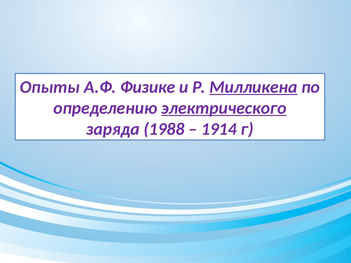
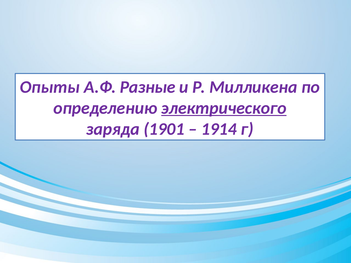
Физике: Физике -> Разные (148, 87)
Милликена underline: present -> none (253, 87)
1988: 1988 -> 1901 (164, 129)
